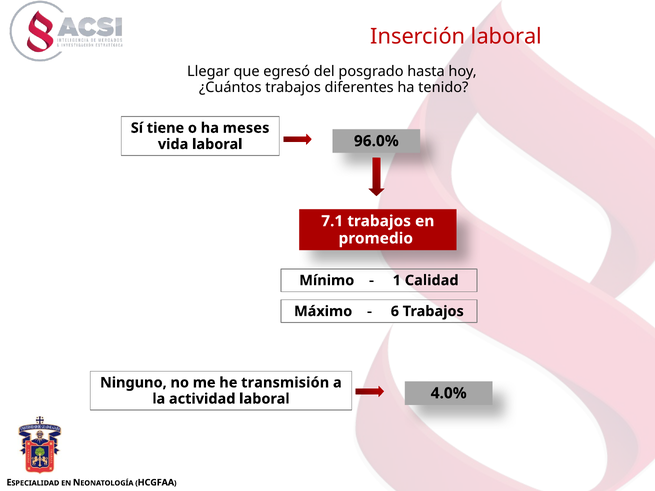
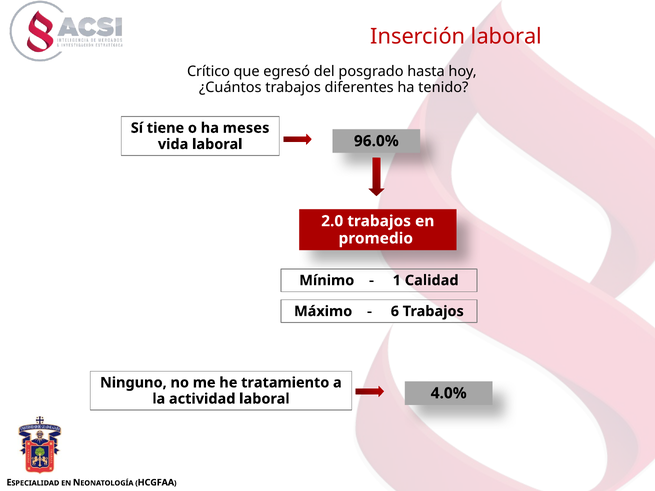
Llegar: Llegar -> Crítico (208, 71)
7.1: 7.1 -> 2.0 (332, 221)
transmisión: transmisión -> tratamiento (285, 383)
